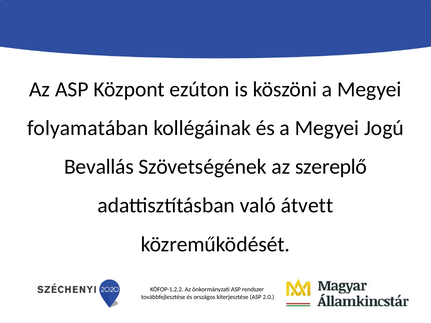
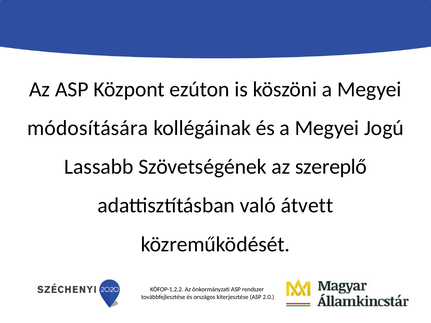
folyamatában: folyamatában -> módosítására (88, 128)
Bevallás: Bevallás -> Lassabb (99, 167)
